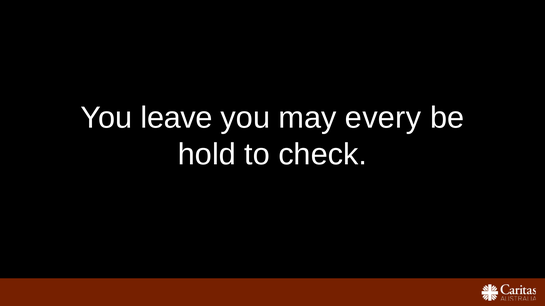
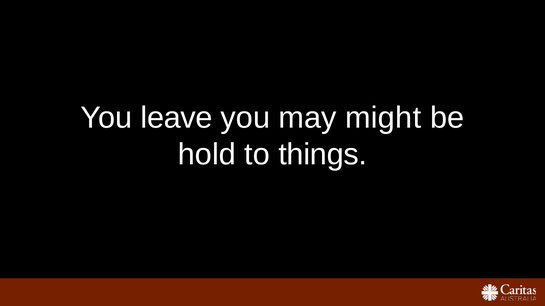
every: every -> might (383, 118)
check: check -> things (323, 155)
